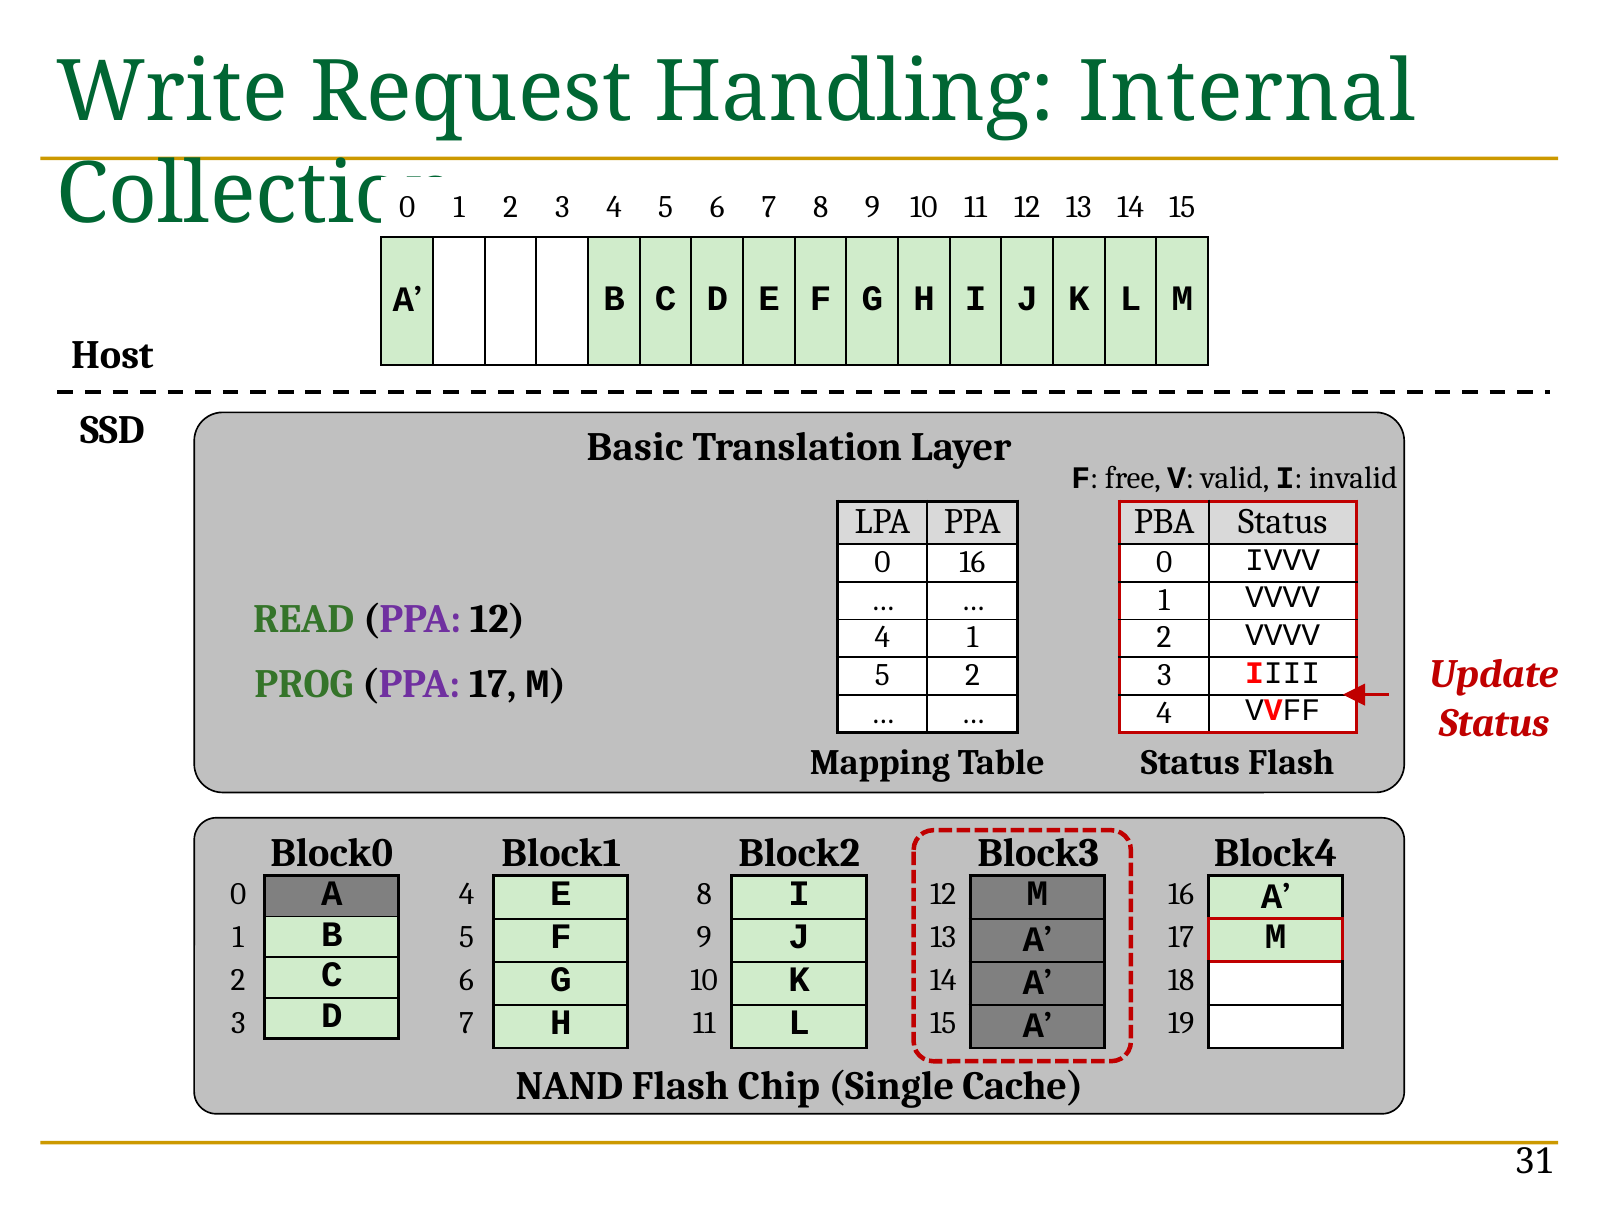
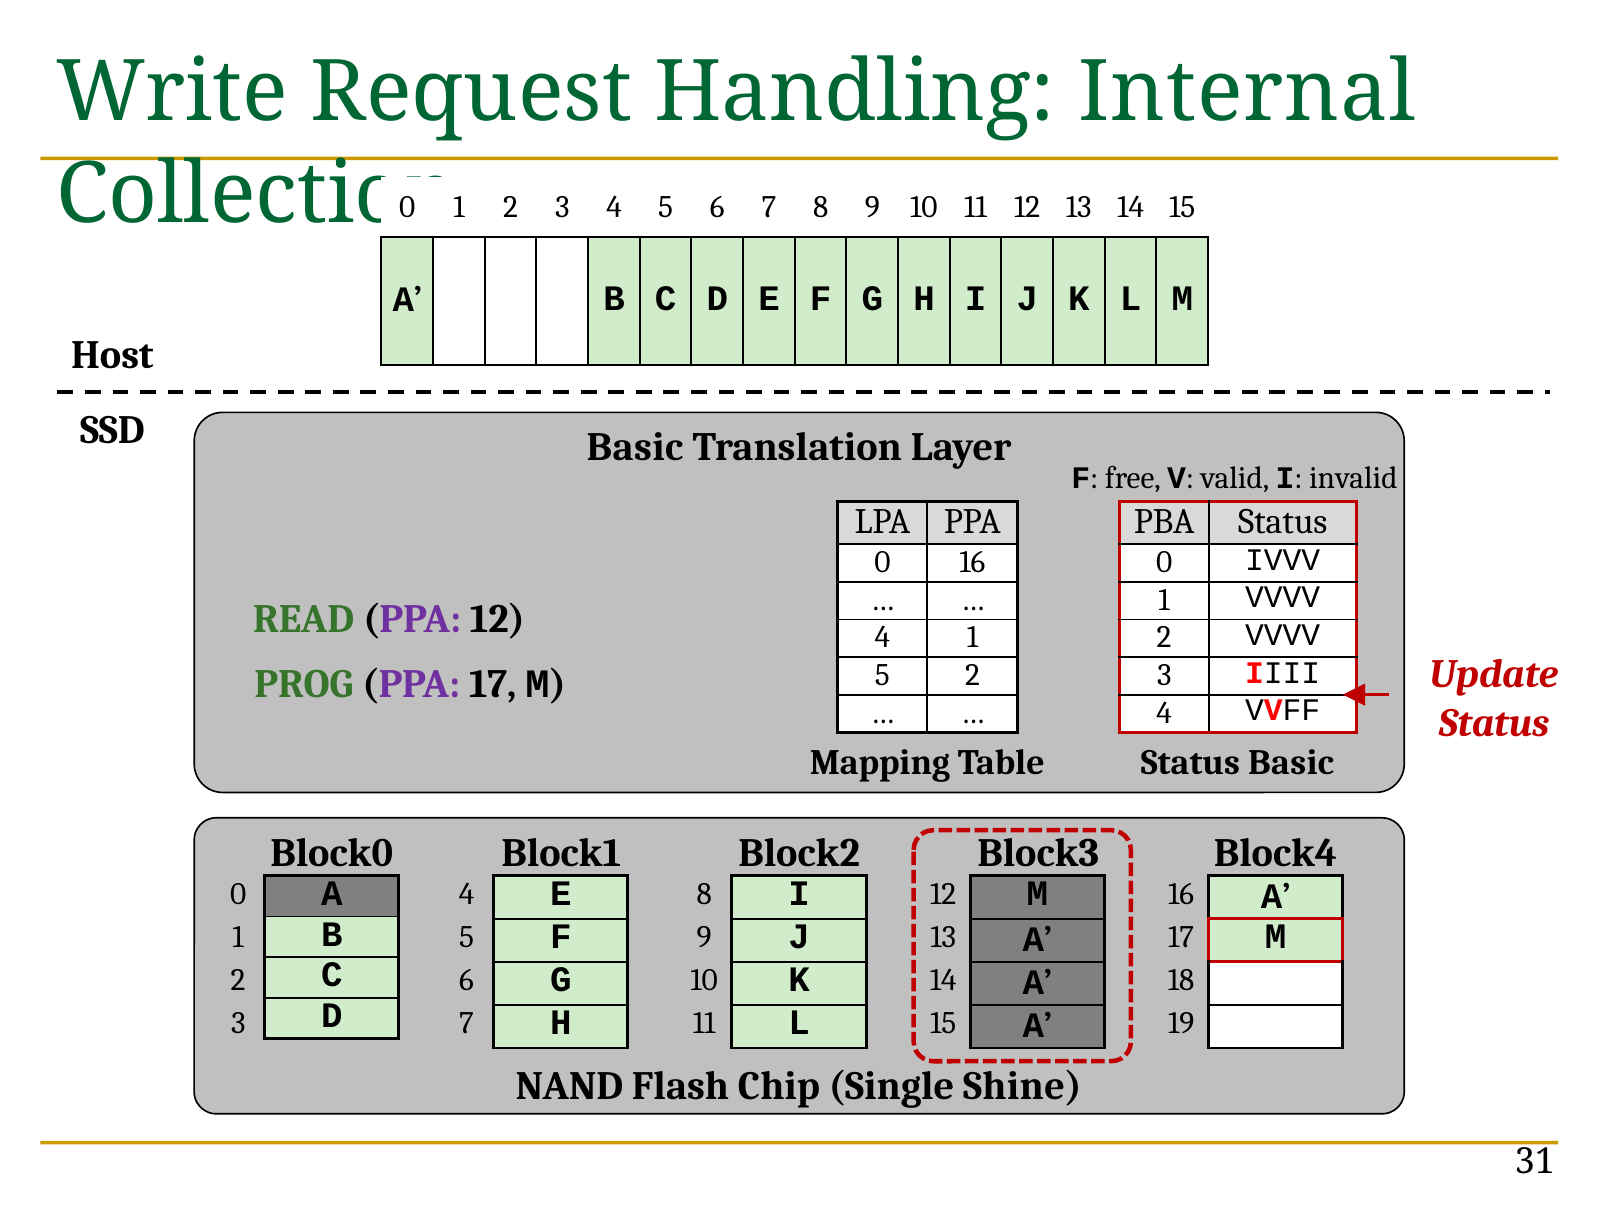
Status Flash: Flash -> Basic (1291, 763)
Cache: Cache -> Shine (1022, 1086)
